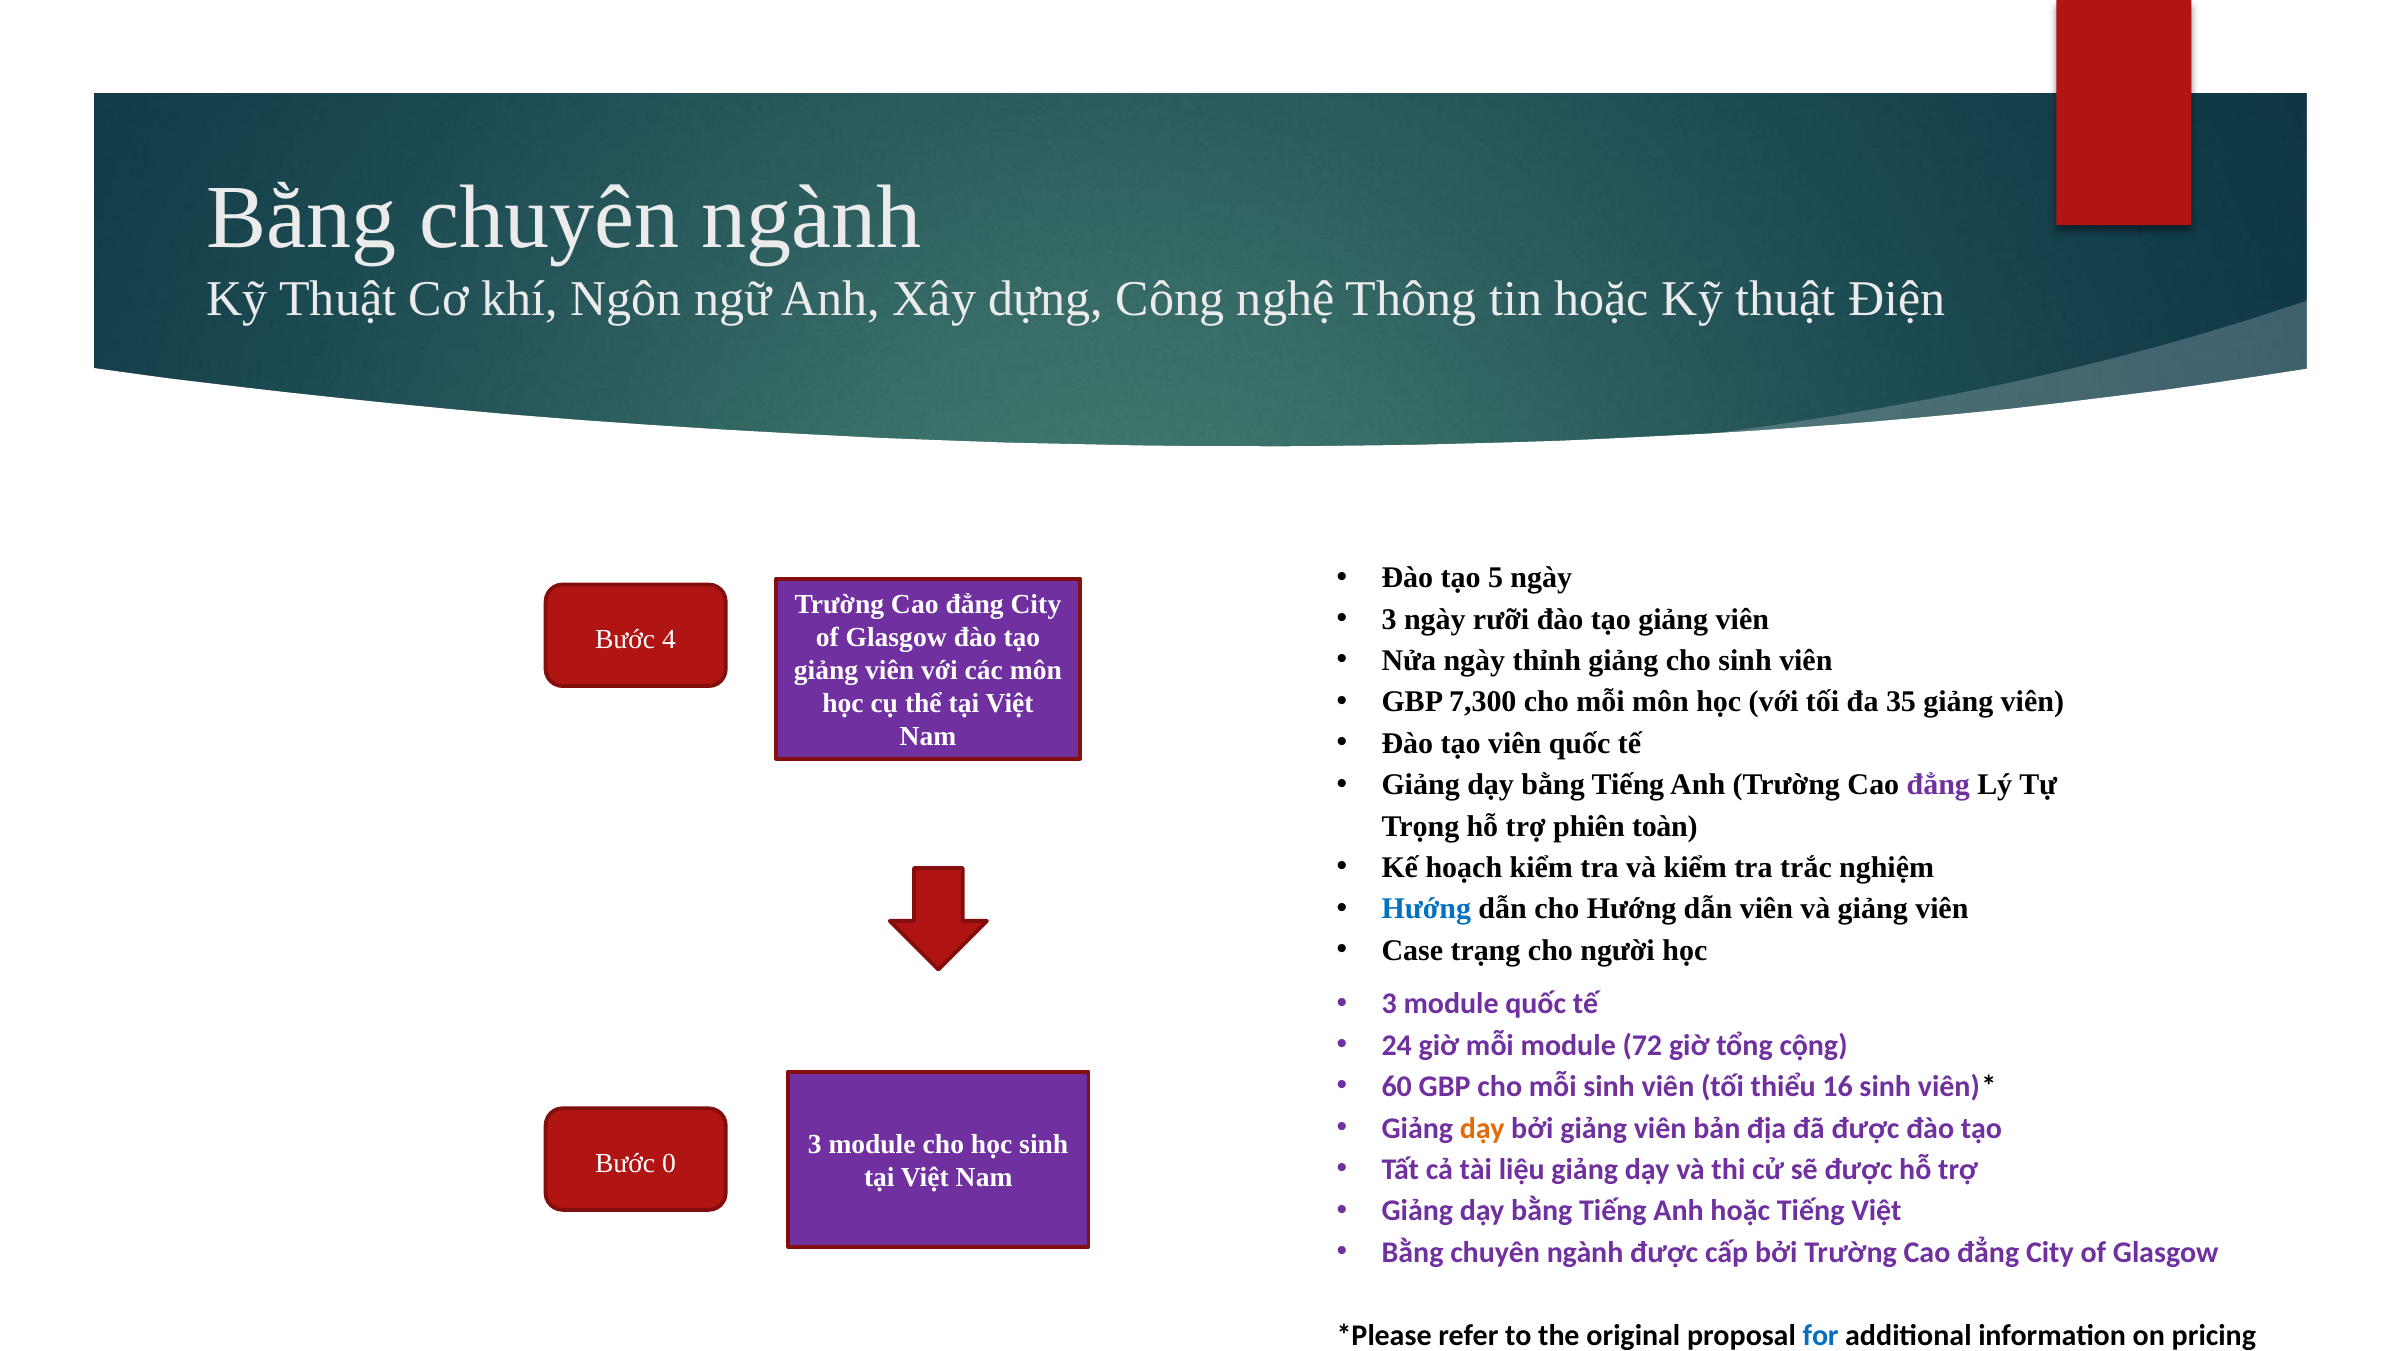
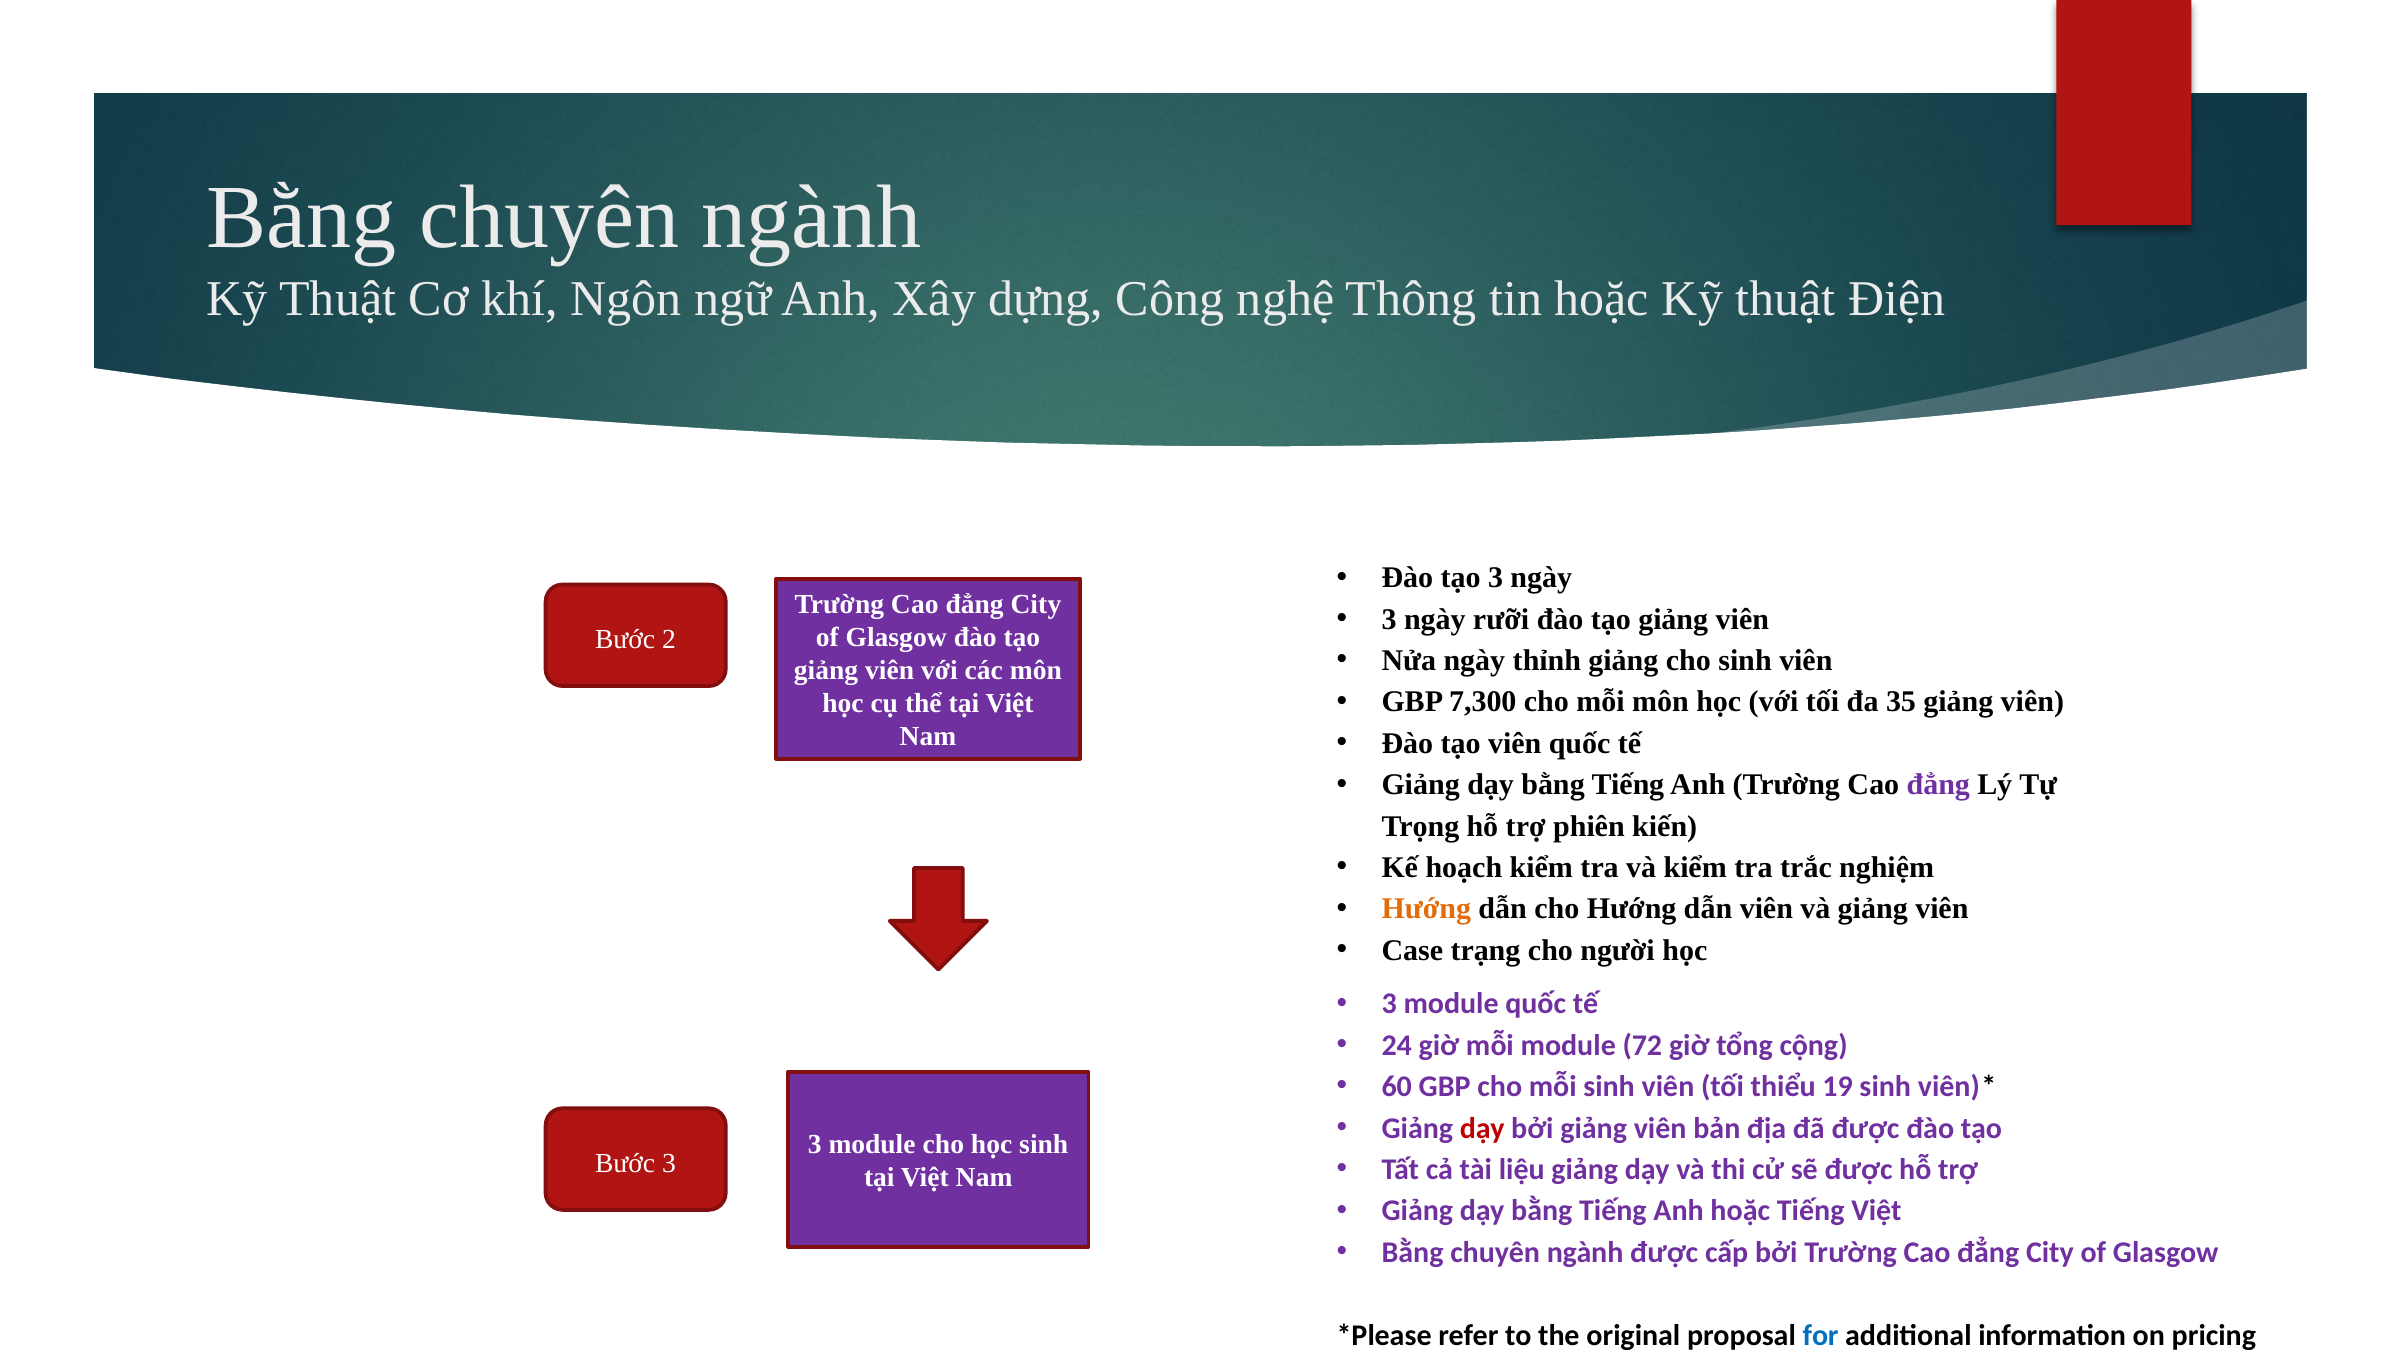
tạo 5: 5 -> 3 (1496, 578)
4: 4 -> 2 (669, 640)
toàn: toàn -> kiến (1665, 826)
Hướng colour: blue -> orange (1426, 909)
16: 16 -> 19 (1838, 1087)
dạy colour: orange -> red (1482, 1128)
Bước 0: 0 -> 3 (669, 1164)
